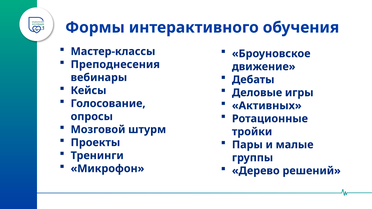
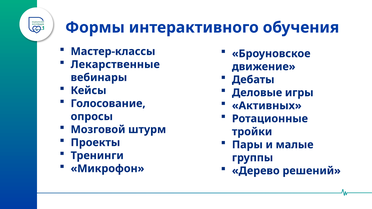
Преподнесения: Преподнесения -> Лекарственные (115, 65)
